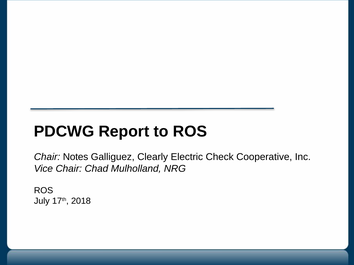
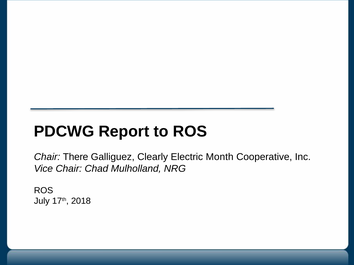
Notes: Notes -> There (76, 157)
Check: Check -> Month (220, 157)
